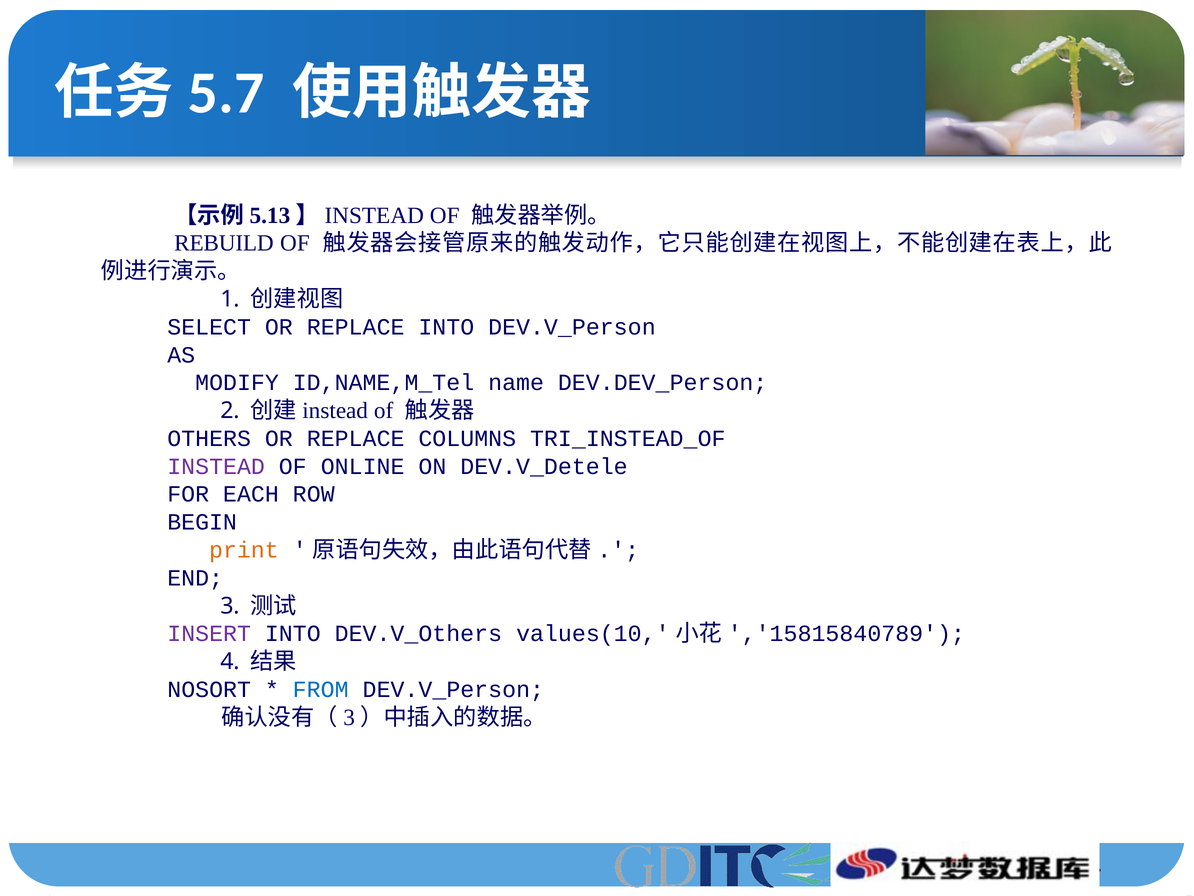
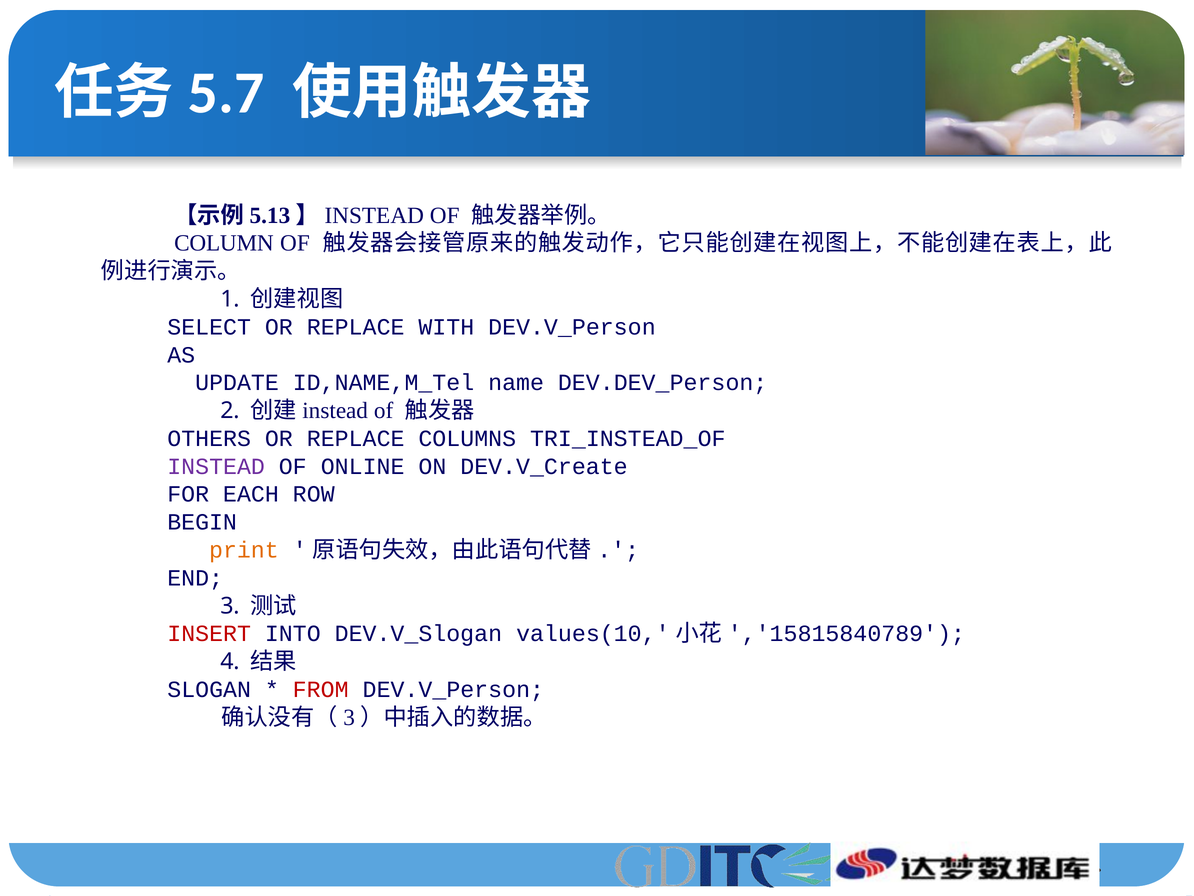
REBUILD: REBUILD -> COLUMN (224, 243)
REPLACE INTO: INTO -> WITH (446, 327)
MODIFY: MODIFY -> UPDATE (237, 383)
DEV.V_Detele: DEV.V_Detele -> DEV.V_Create (544, 466)
INSERT colour: purple -> red (209, 633)
DEV.V_Others: DEV.V_Others -> DEV.V_Slogan (418, 633)
NOSORT: NOSORT -> SLOGAN (209, 689)
FROM colour: blue -> red (321, 689)
